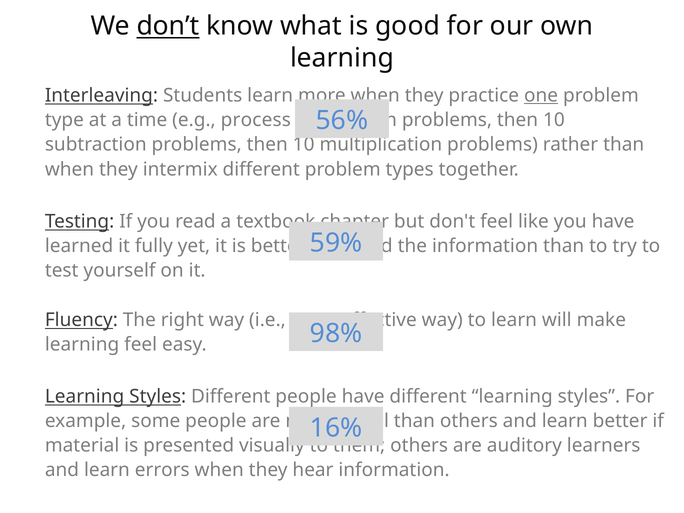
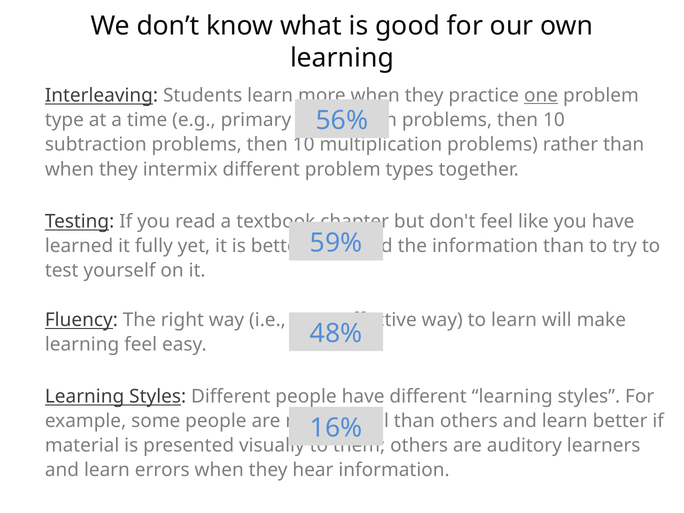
don’t underline: present -> none (168, 26)
process: process -> primary (256, 120)
98%: 98% -> 48% (336, 334)
